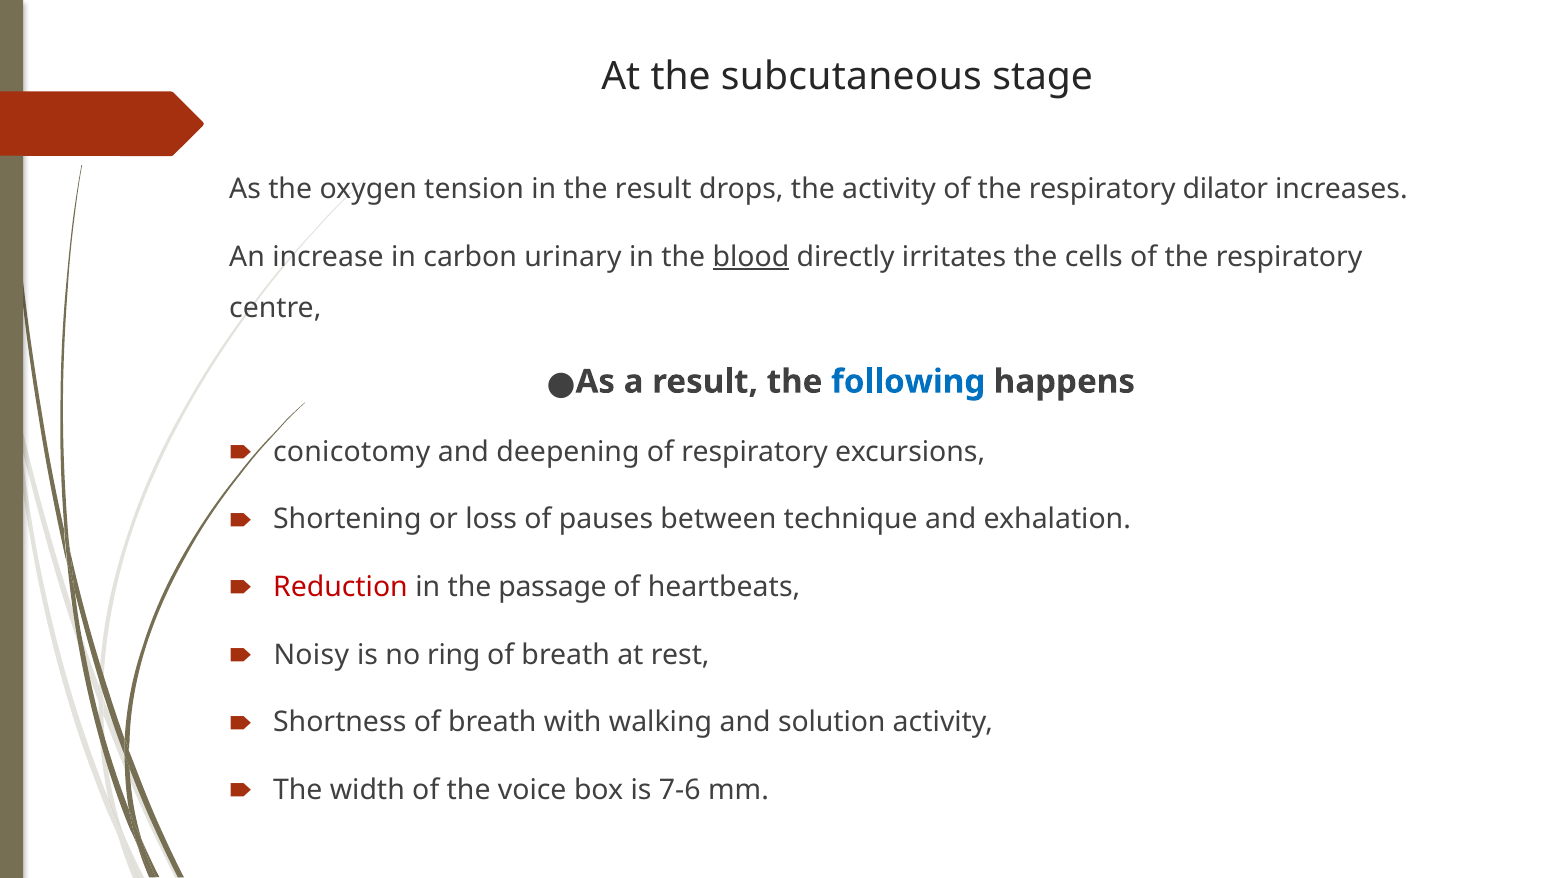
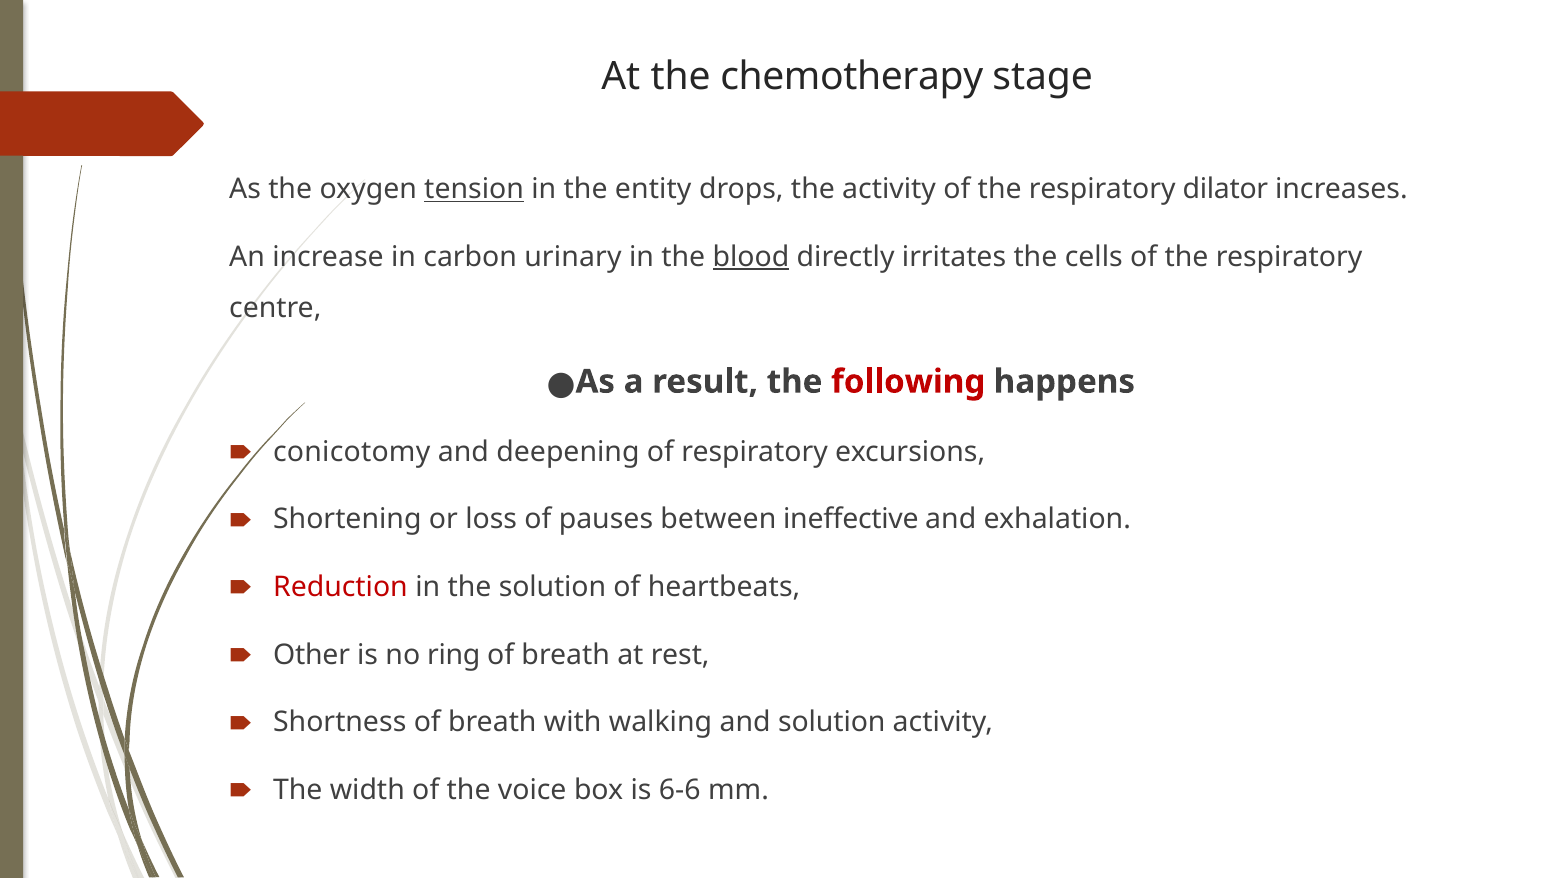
subcutaneous: subcutaneous -> chemotherapy (852, 76)
tension underline: none -> present (474, 189)
the result: result -> entity (653, 189)
following colour: blue -> red (908, 382)
technique: technique -> ineffective (851, 519)
the passage: passage -> solution (552, 587)
Noisy: Noisy -> Other (312, 655)
7-6: 7-6 -> 6-6 (680, 790)
